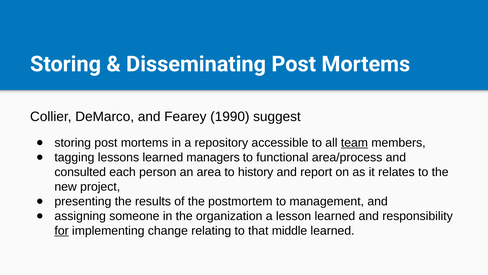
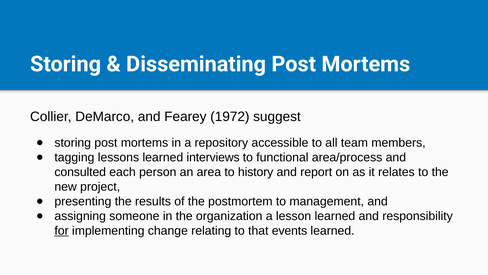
1990: 1990 -> 1972 (230, 116)
team underline: present -> none (354, 143)
managers: managers -> interviews (213, 157)
middle: middle -> events (290, 230)
